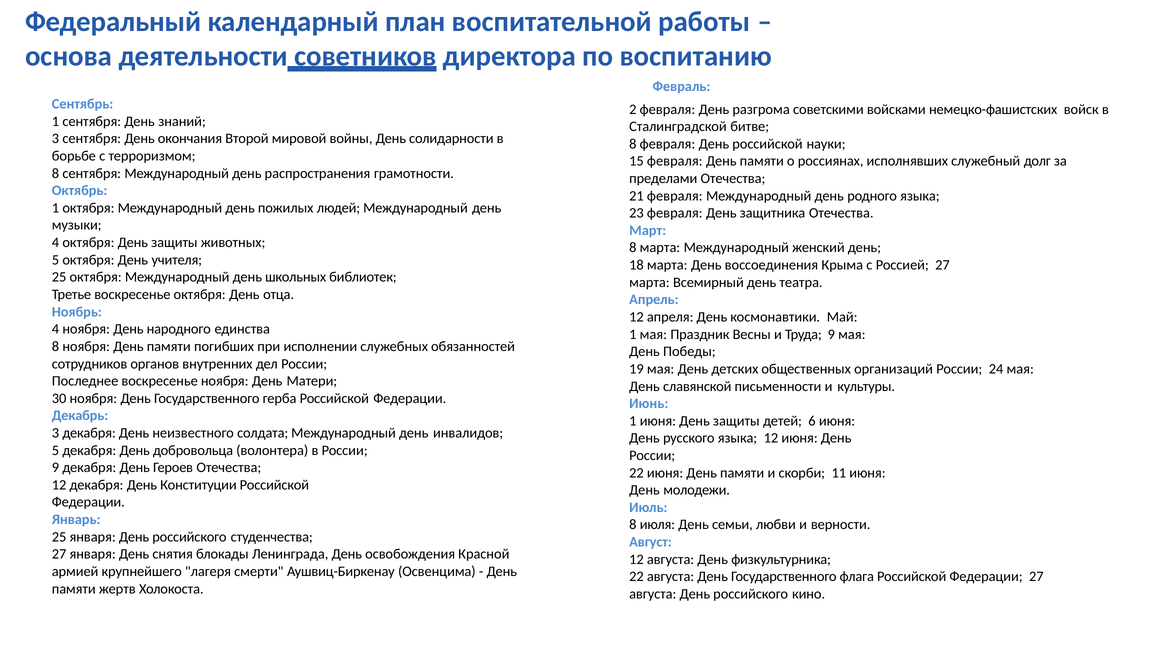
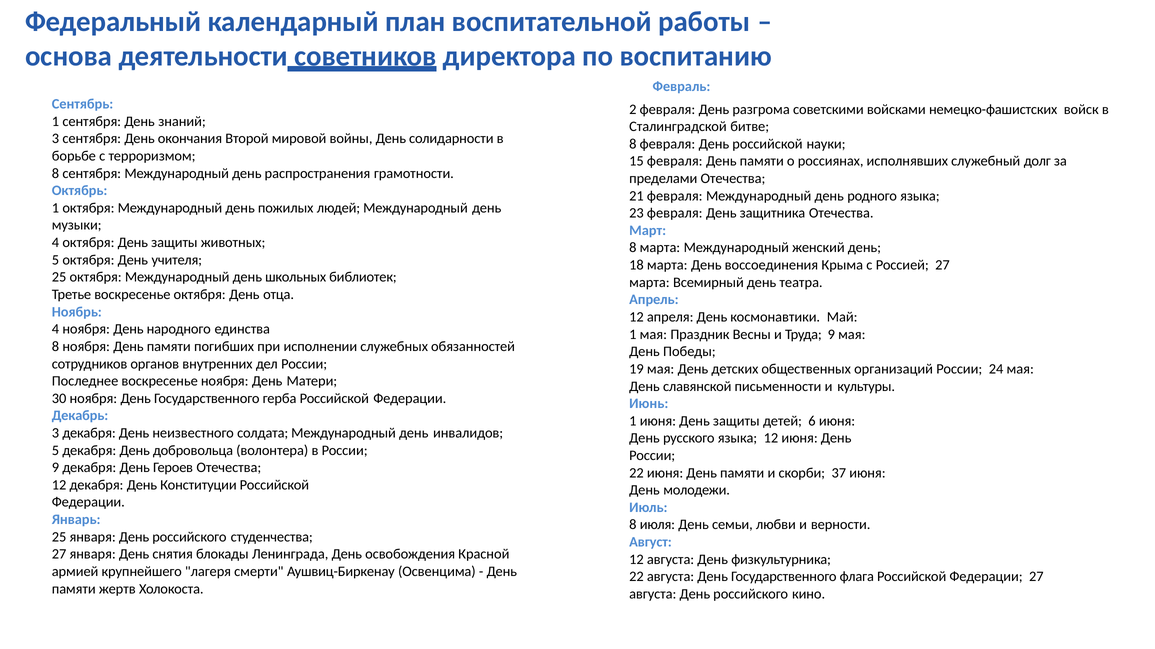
11: 11 -> 37 (839, 473)
